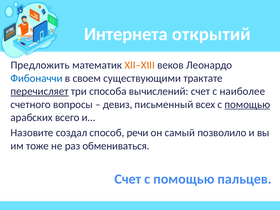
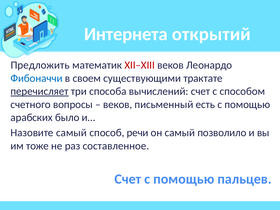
XII–XIII colour: orange -> red (140, 65)
наиболее: наиболее -> способом (242, 91)
девиз: девиз -> веков (118, 104)
всех: всех -> есть (205, 104)
помощью underline: present -> none (247, 104)
всего: всего -> было (67, 117)
Назовите создал: создал -> самый (71, 133)
обмениваться: обмениваться -> составленное (116, 146)
